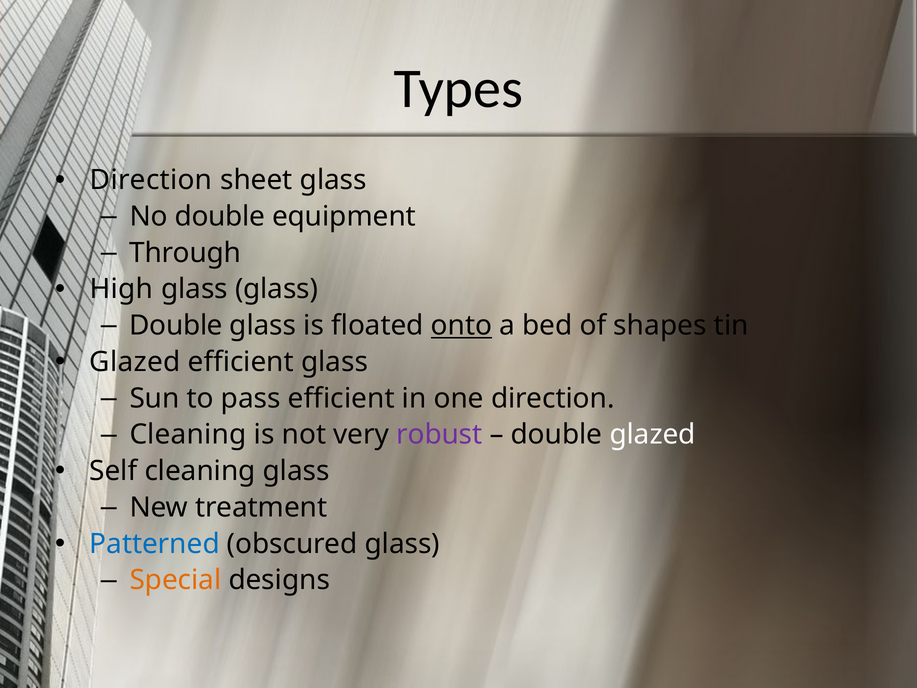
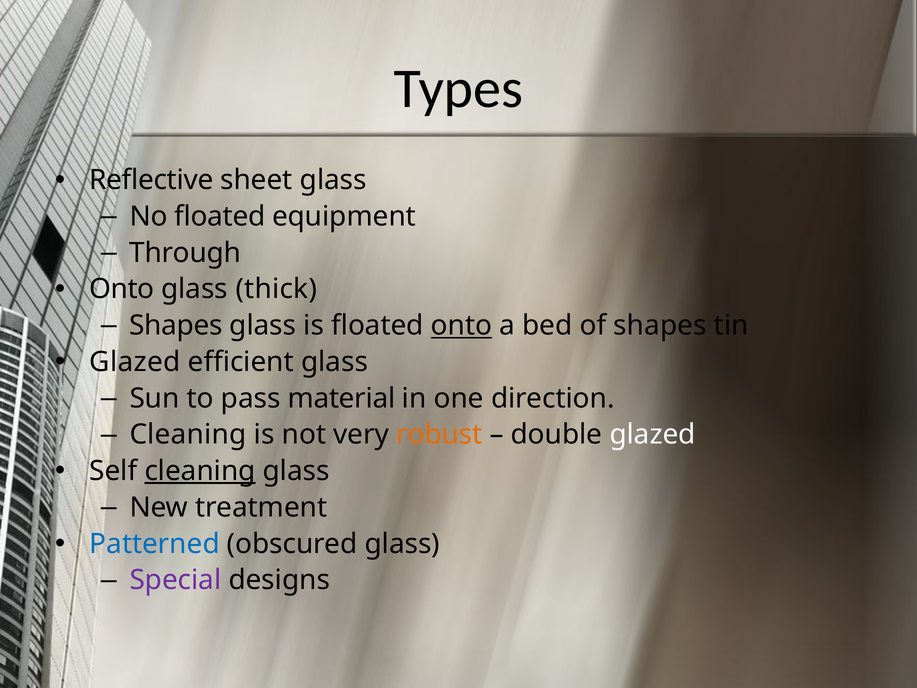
Direction: Direction -> Reflective (151, 180)
No double: double -> floated (220, 216)
High: High -> Onto (122, 289)
glass glass: glass -> thick (276, 289)
Double: Double -> Shapes (176, 325)
pass efficient: efficient -> material (341, 398)
robust colour: purple -> orange (439, 434)
cleaning underline: none -> present (200, 471)
Special colour: orange -> purple (175, 580)
